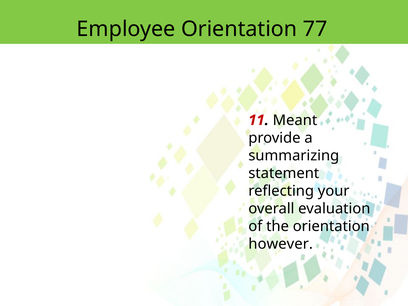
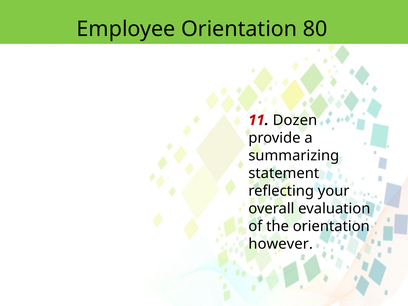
77: 77 -> 80 (315, 29)
Meant: Meant -> Dozen (295, 120)
